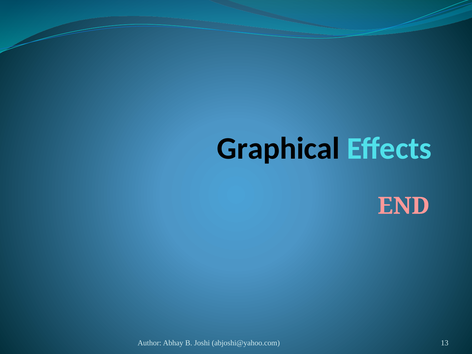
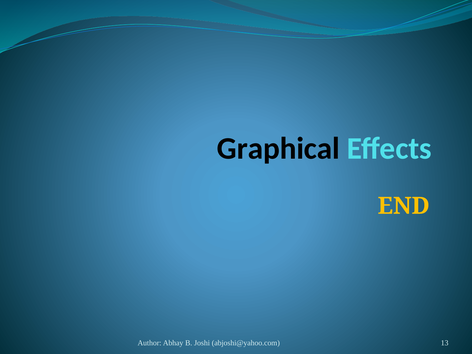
END colour: pink -> yellow (404, 206)
